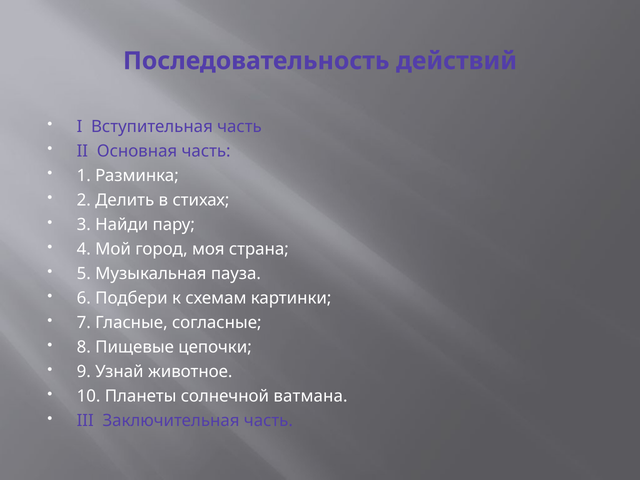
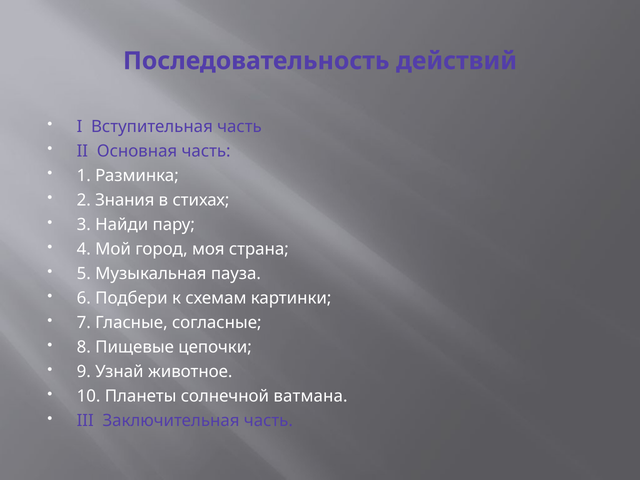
Делить: Делить -> Знания (125, 200)
